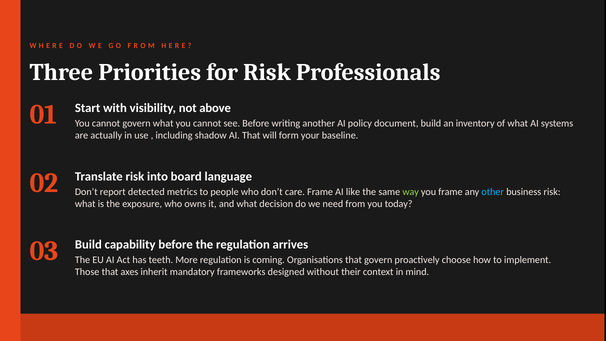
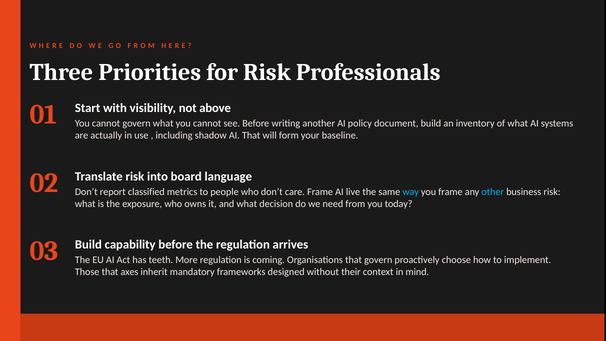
detected: detected -> classified (146, 192)
like: like -> live (353, 192)
way colour: light green -> light blue (411, 192)
